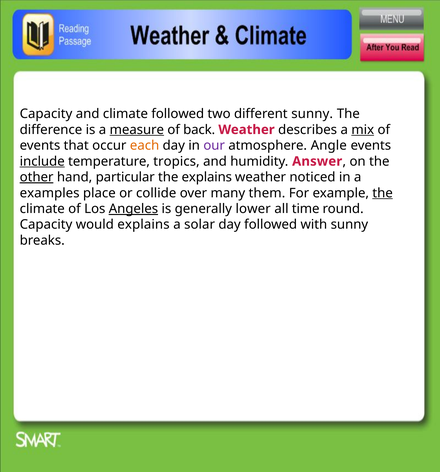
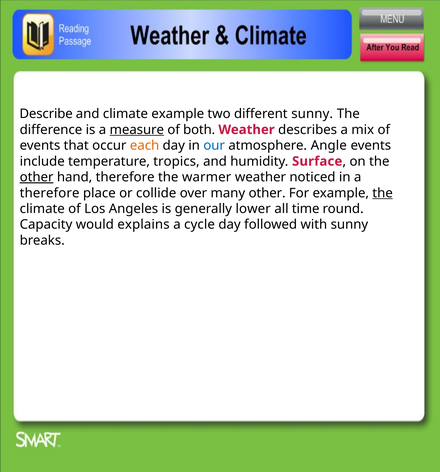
Capacity: Capacity -> Describe (46, 114)
climate followed: followed -> example (178, 114)
back: back -> both (199, 130)
mix underline: present -> none (363, 130)
our colour: purple -> blue (214, 146)
include underline: present -> none (42, 161)
Answer: Answer -> Surface (317, 161)
hand particular: particular -> therefore (125, 177)
the explains: explains -> warmer (207, 177)
examples: examples -> therefore (50, 193)
many them: them -> other (267, 193)
Angeles underline: present -> none (133, 209)
solar: solar -> cycle (200, 225)
